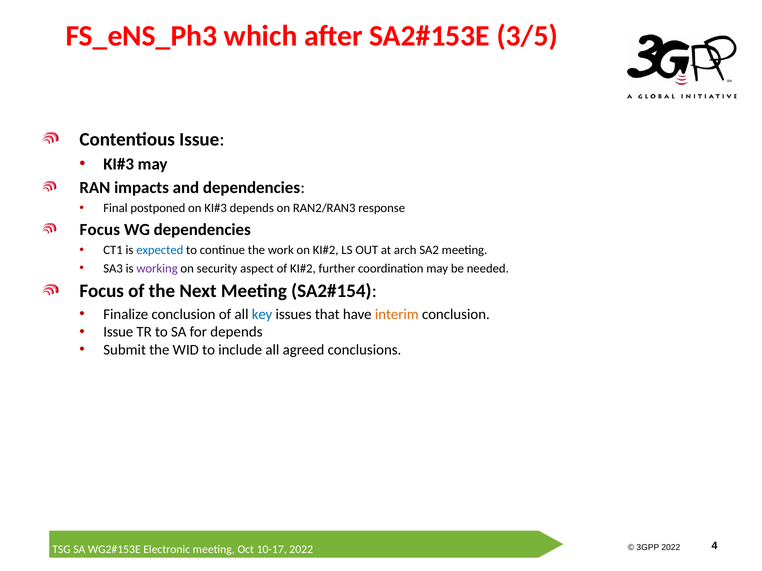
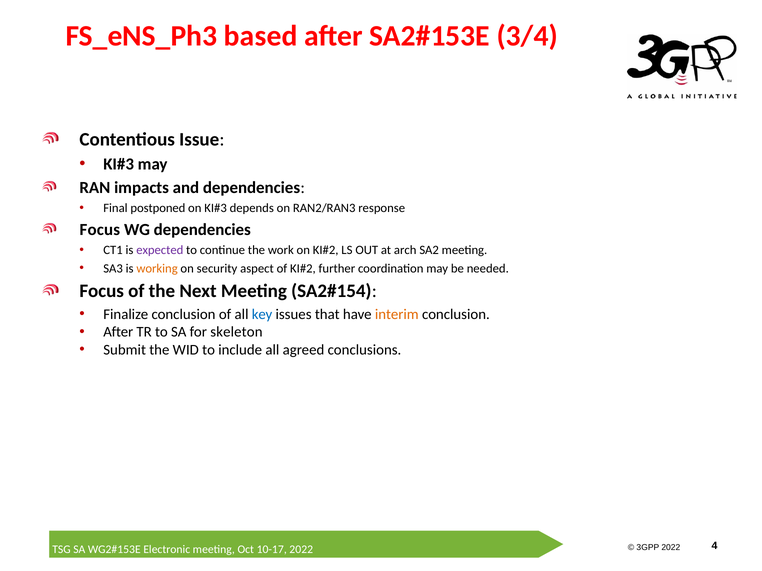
which: which -> based (261, 36)
3/5: 3/5 -> 3/4 (527, 36)
expected colour: blue -> purple (160, 250)
working colour: purple -> orange (157, 269)
Issue: Issue -> After (118, 332)
for depends: depends -> skeleton (236, 332)
